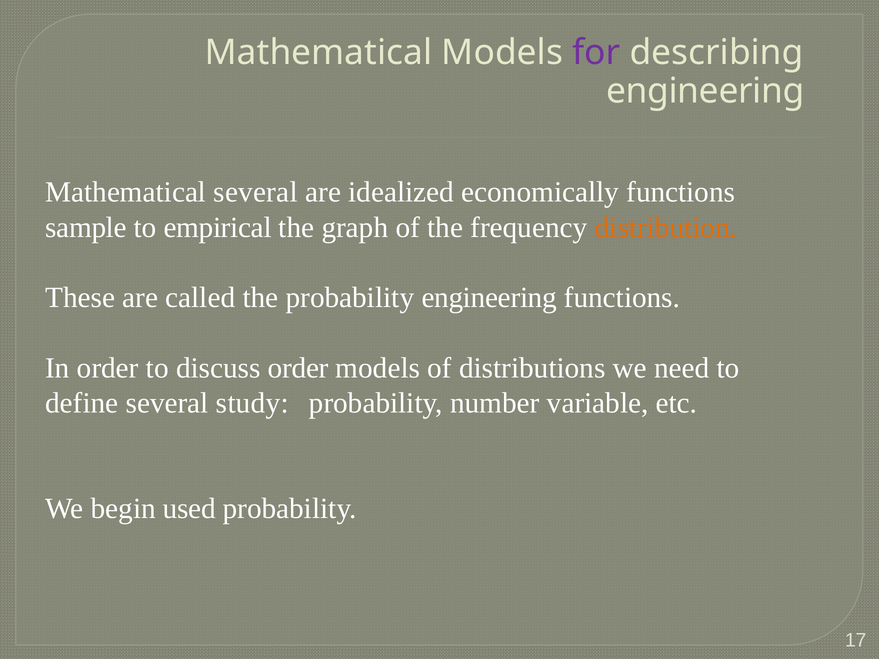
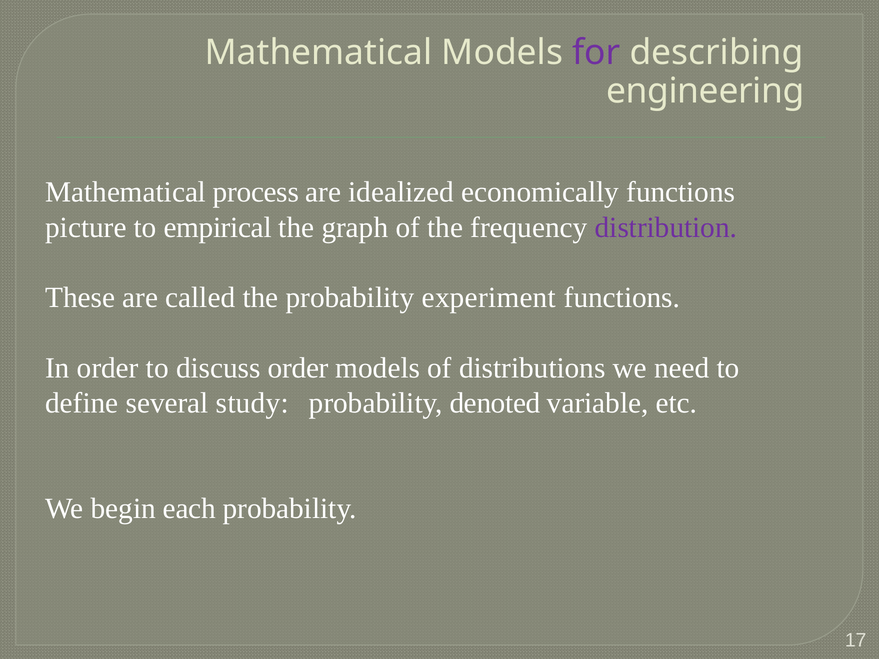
Mathematical several: several -> process (256, 192)
sample: sample -> picture (86, 228)
distribution colour: orange -> purple (666, 228)
probability engineering: engineering -> experiment (489, 298)
number: number -> denoted (495, 403)
used: used -> each (189, 509)
